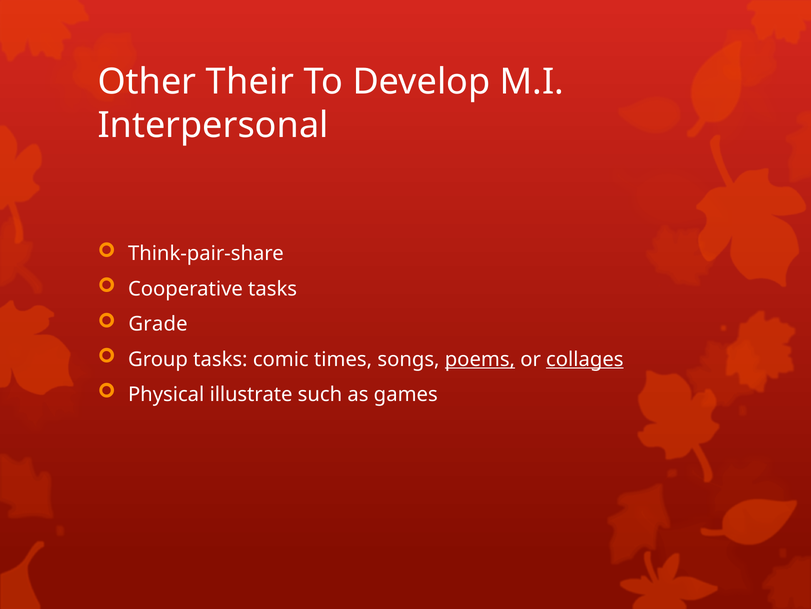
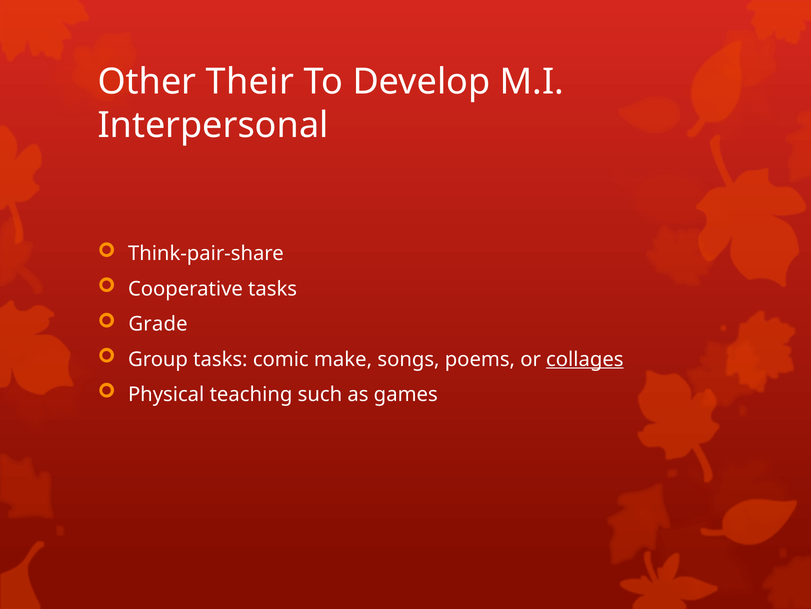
times: times -> make (343, 359)
poems underline: present -> none (480, 359)
illustrate: illustrate -> teaching (251, 394)
